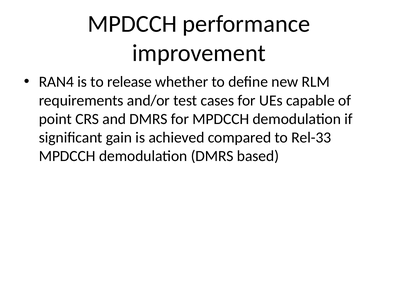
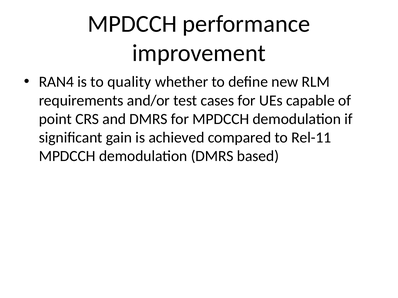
release: release -> quality (129, 82)
Rel-33: Rel-33 -> Rel-11 (311, 138)
